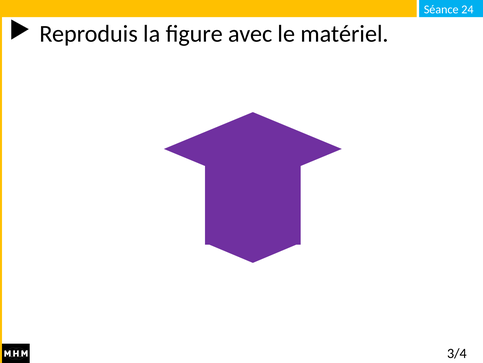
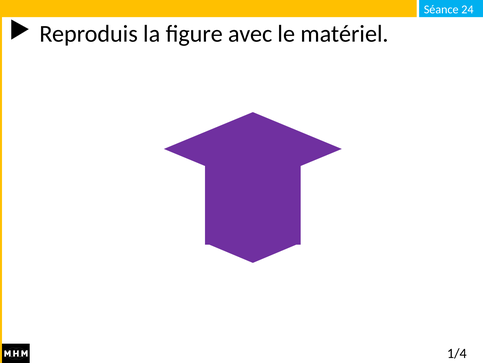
3/4: 3/4 -> 1/4 (457, 353)
